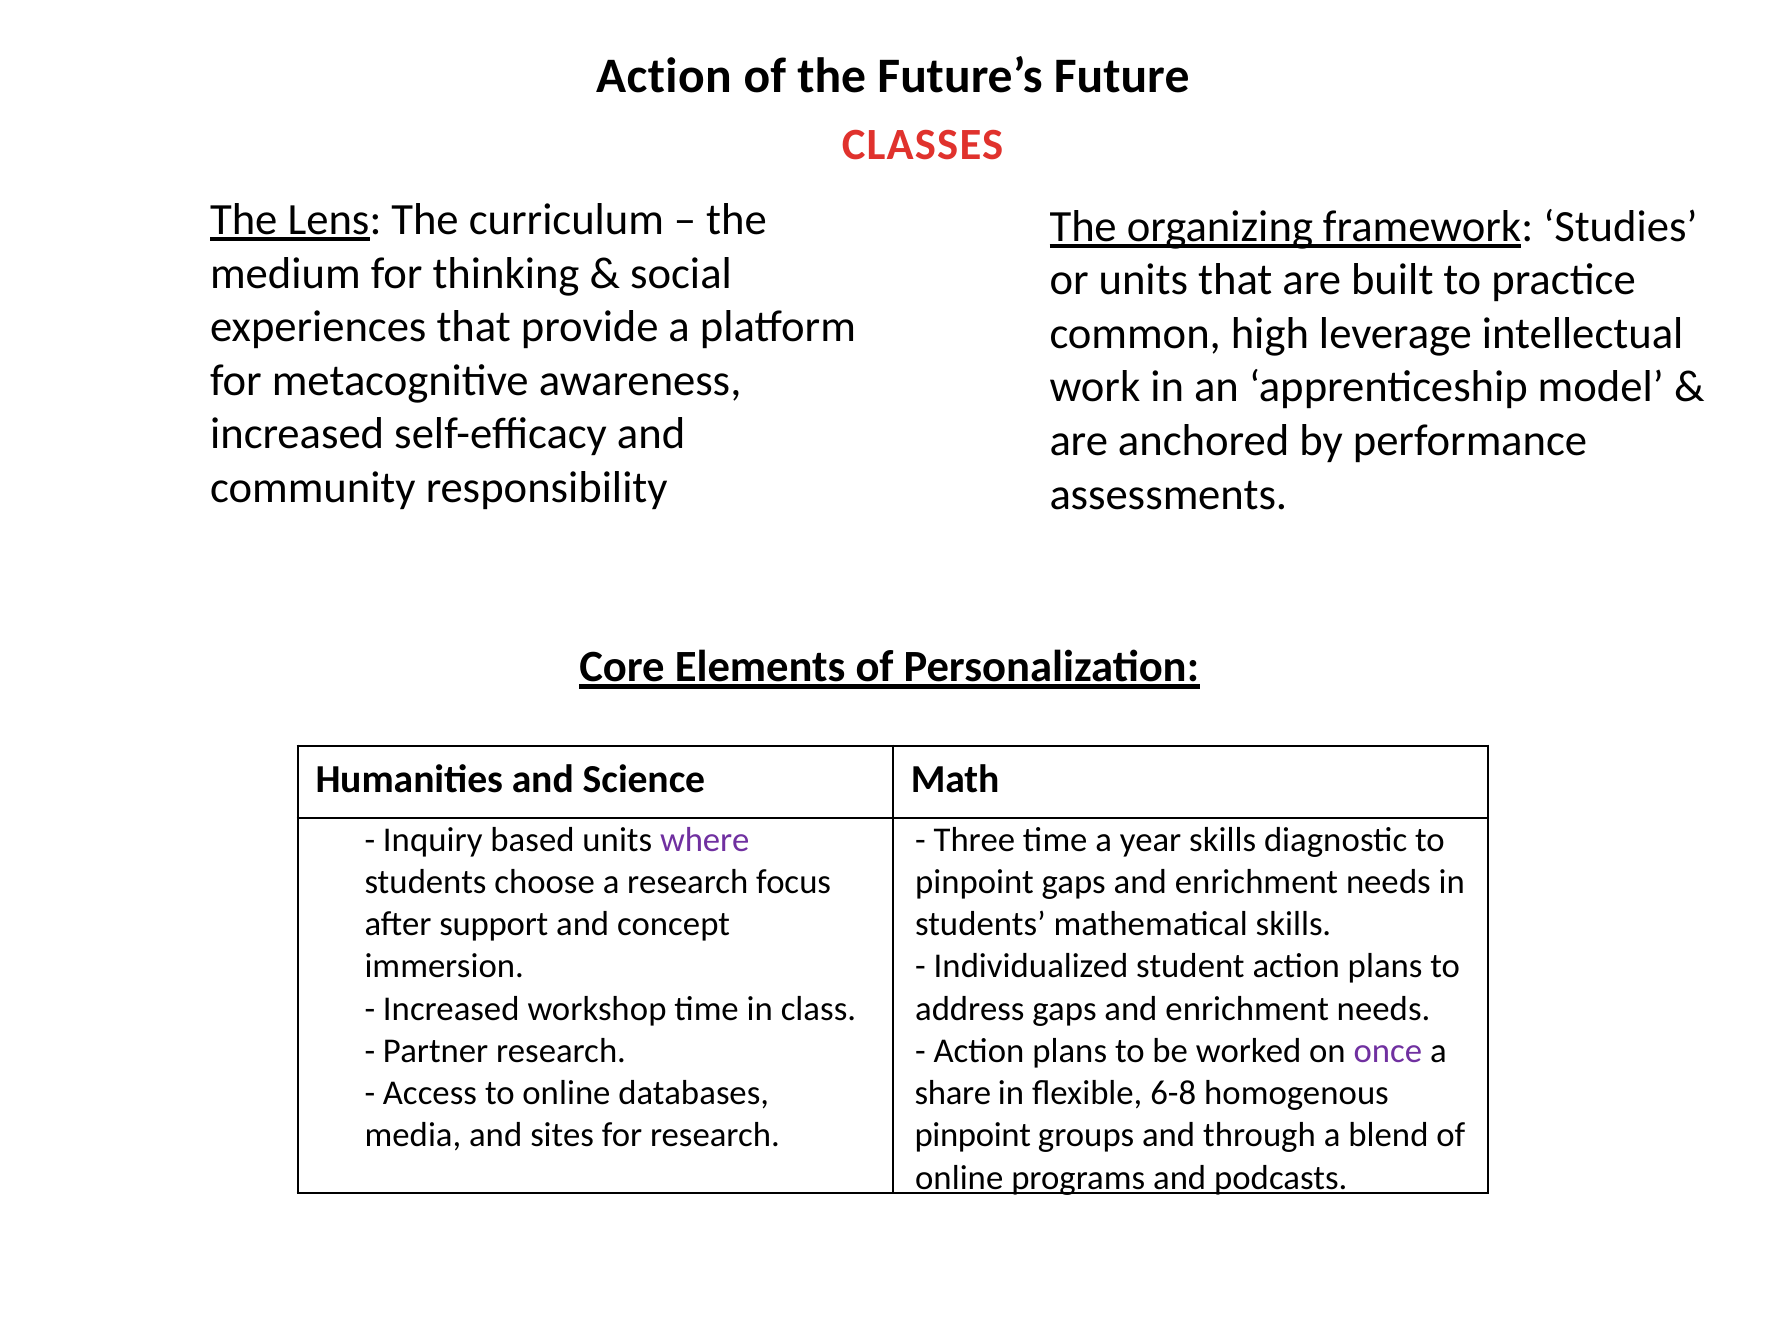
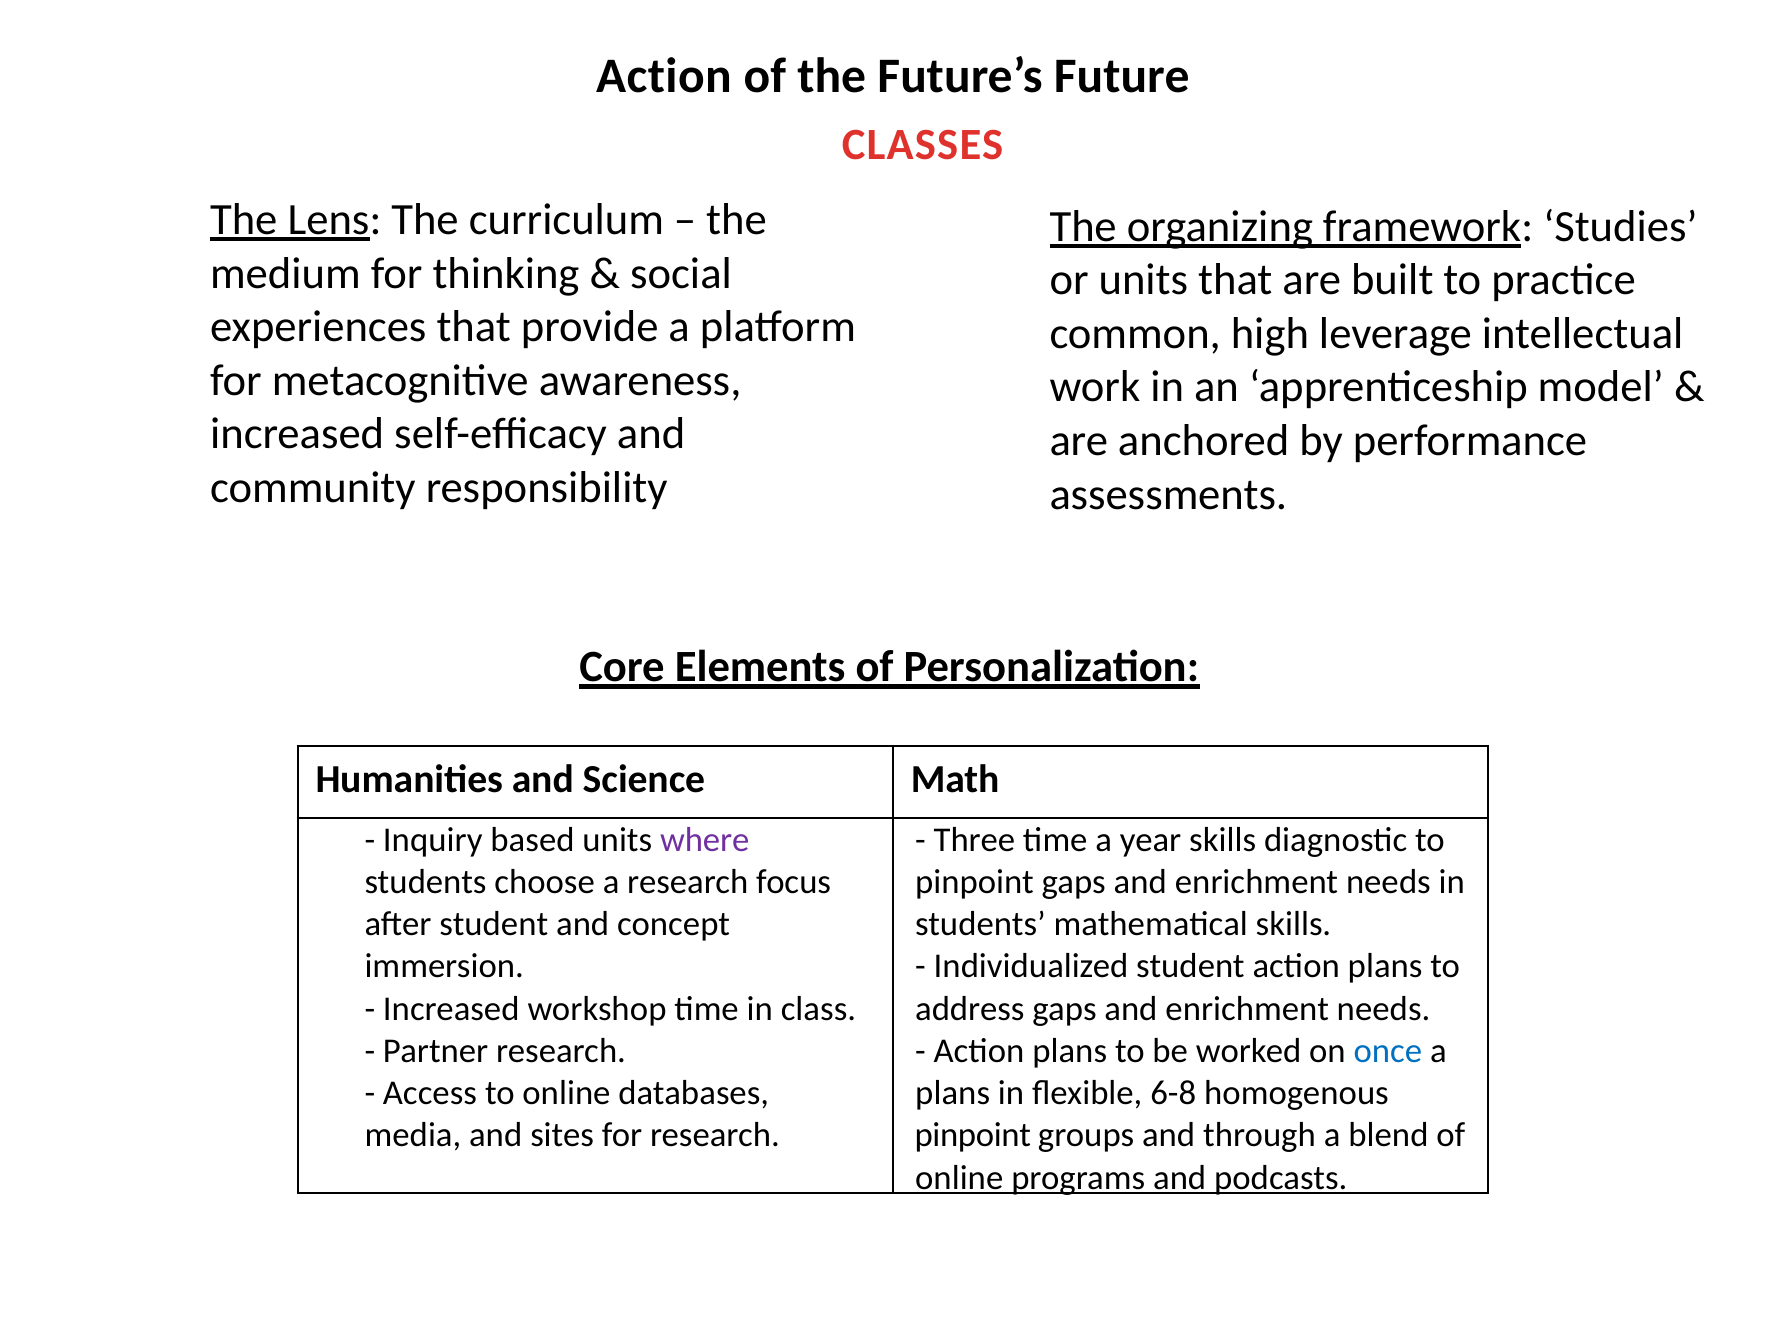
after support: support -> student (494, 925)
once colour: purple -> blue (1388, 1051)
share: share -> plans (953, 1094)
